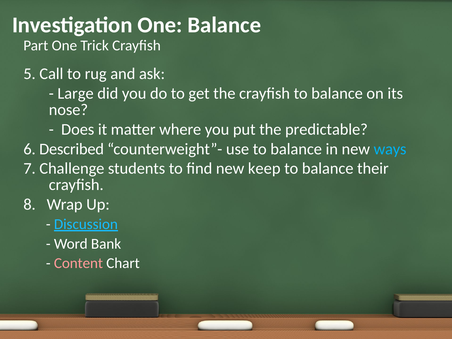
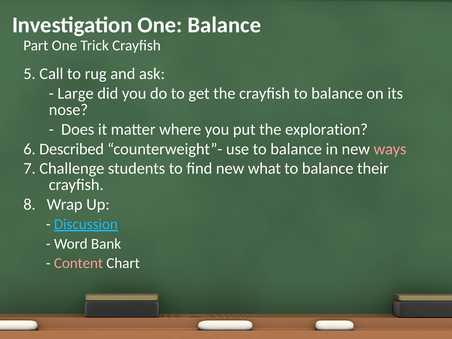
predictable: predictable -> exploration (326, 129)
ways colour: light blue -> pink (390, 149)
keep: keep -> what (264, 169)
